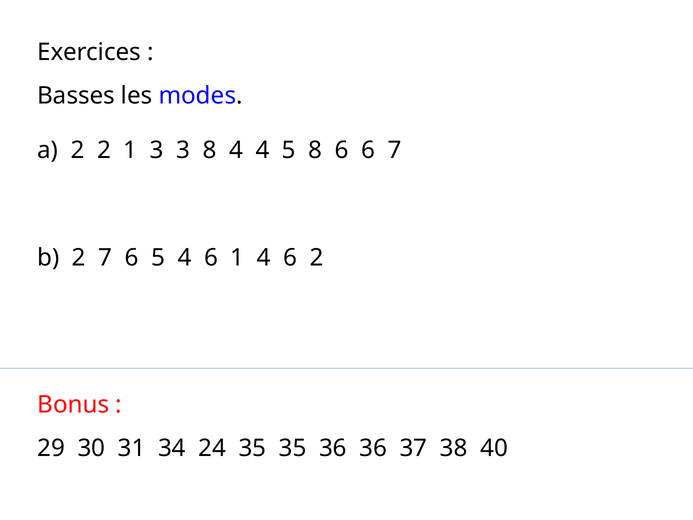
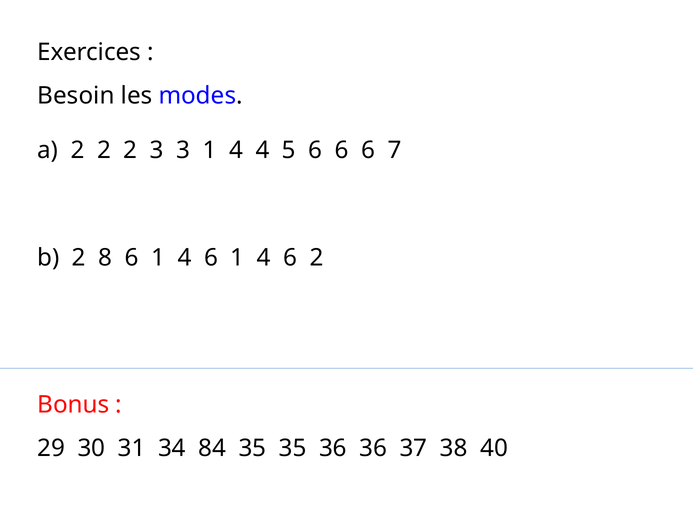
Basses: Basses -> Besoin (76, 96)
2 2 1: 1 -> 2 (130, 150)
3 8: 8 -> 1 (210, 150)
5 8: 8 -> 6 (315, 150)
2 7: 7 -> 8 (105, 258)
5: 5 -> 1 (158, 258)
24: 24 -> 84 (212, 448)
